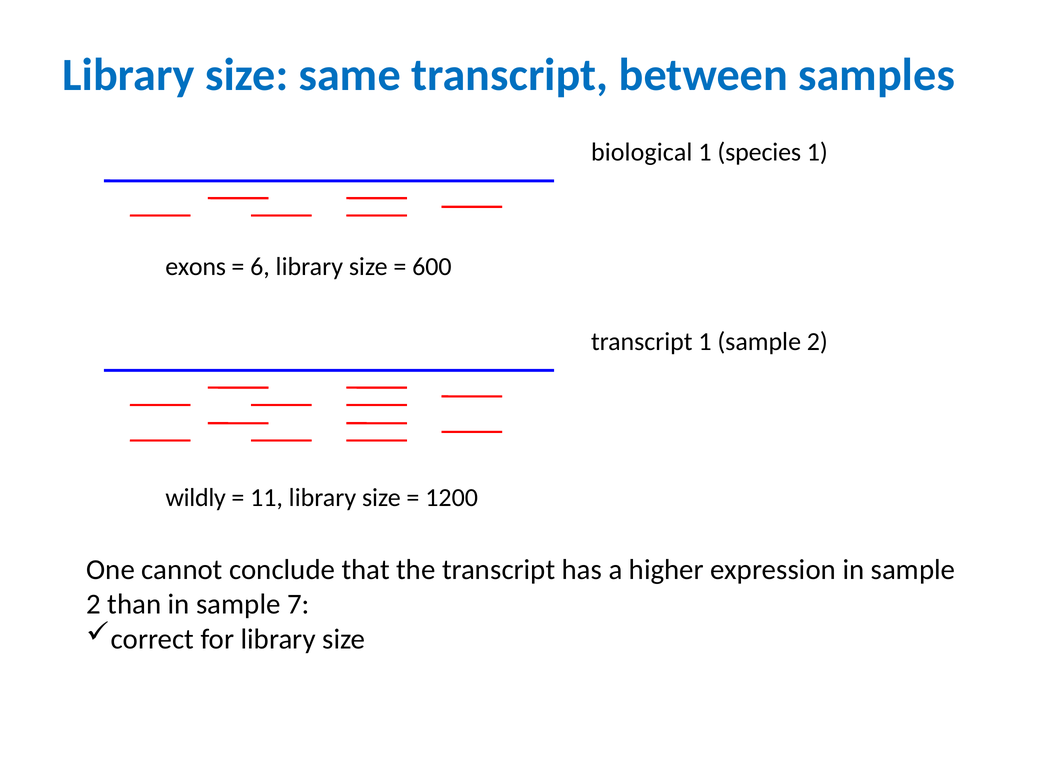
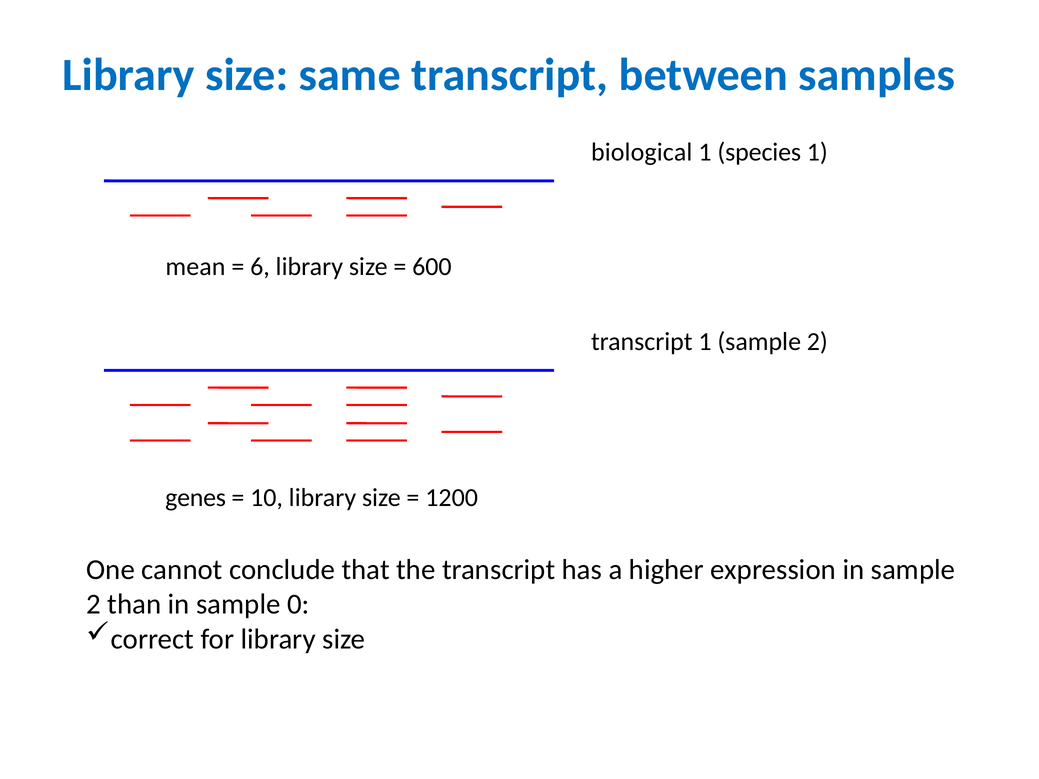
exons: exons -> mean (195, 267)
wildly: wildly -> genes (196, 498)
11: 11 -> 10 (267, 498)
7: 7 -> 0 (298, 605)
